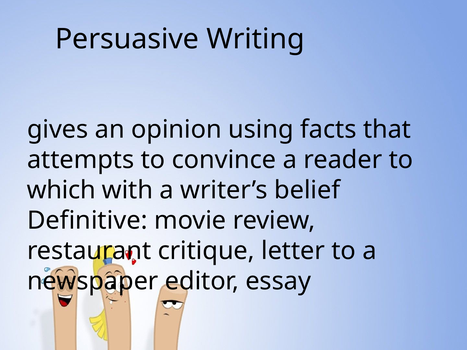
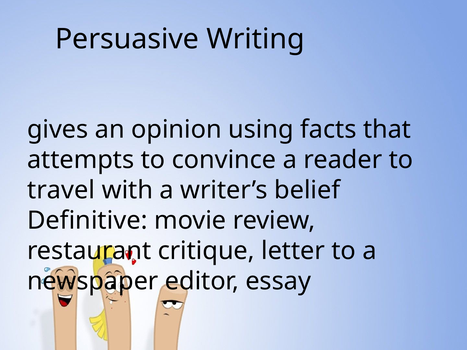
which: which -> travel (61, 190)
